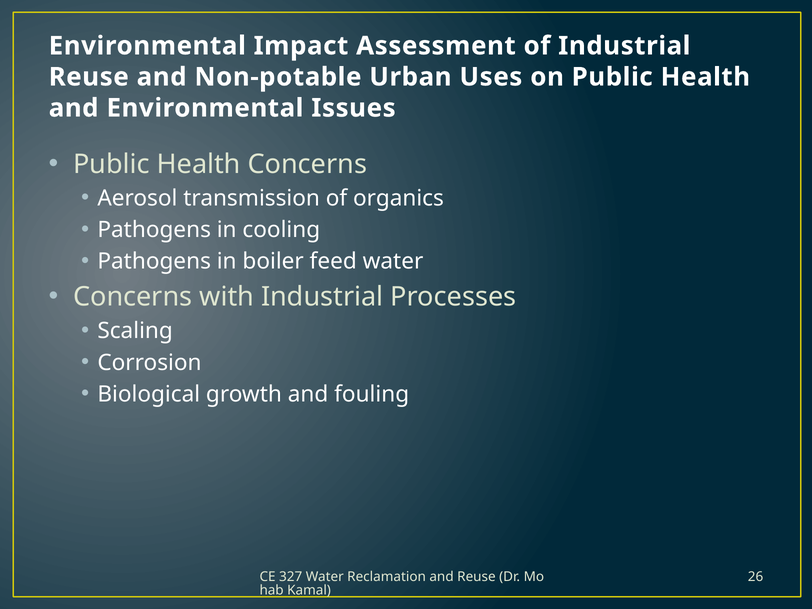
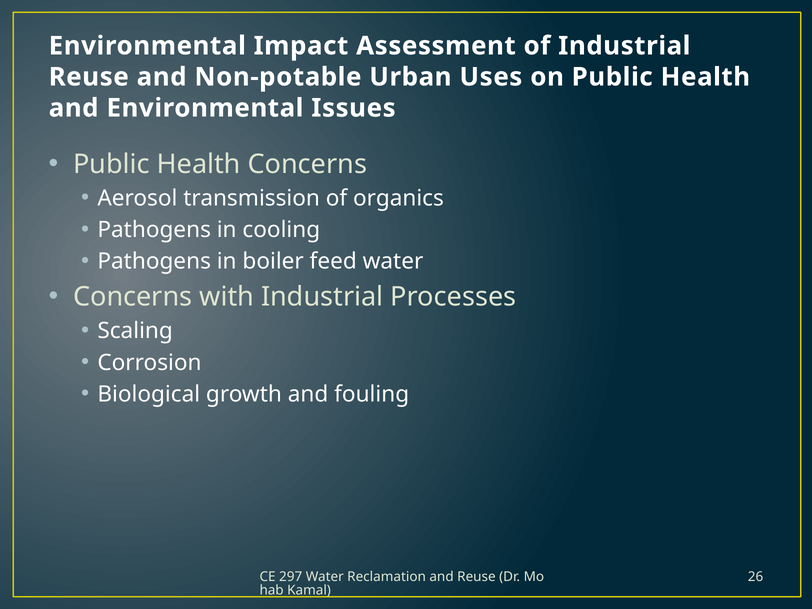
327: 327 -> 297 (291, 577)
